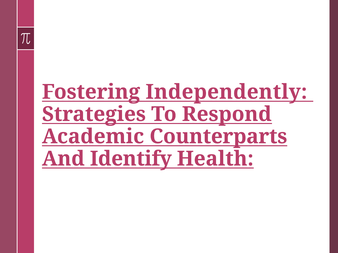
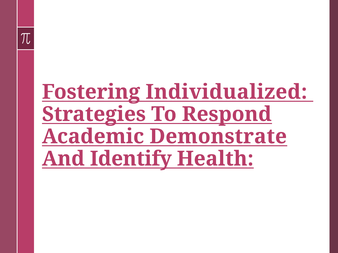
Independently: Independently -> Individualized (226, 92)
Counterparts: Counterparts -> Demonstrate (218, 137)
